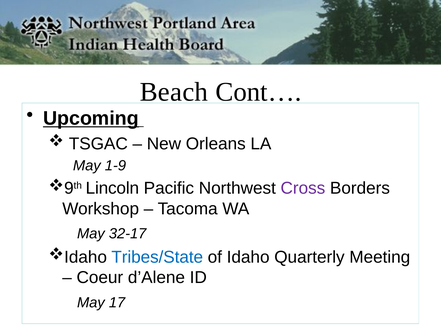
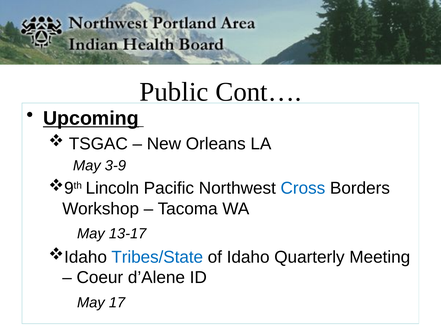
Beach: Beach -> Public (174, 92)
1-9: 1-9 -> 3-9 (115, 165)
Cross colour: purple -> blue (303, 188)
32-17: 32-17 -> 13-17 (128, 234)
